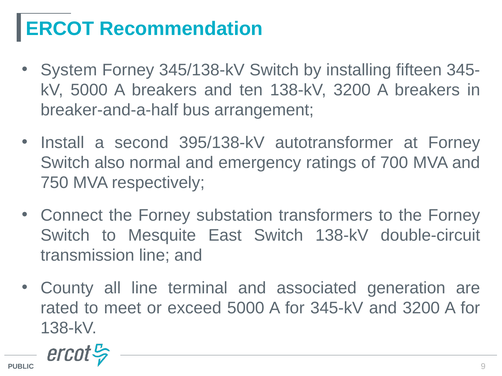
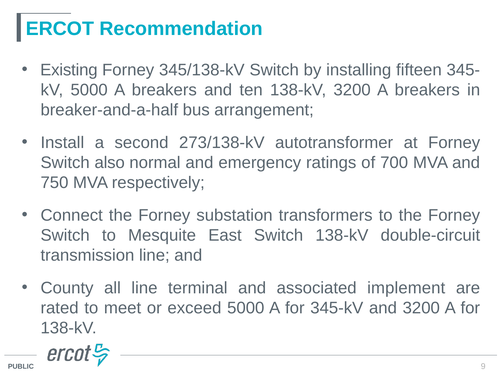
System: System -> Existing (69, 70)
395/138-kV: 395/138-kV -> 273/138-kV (222, 143)
generation: generation -> implement (406, 288)
